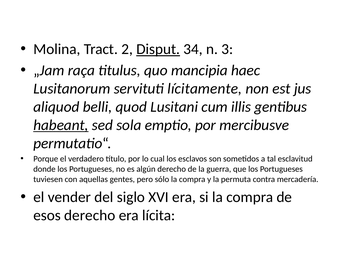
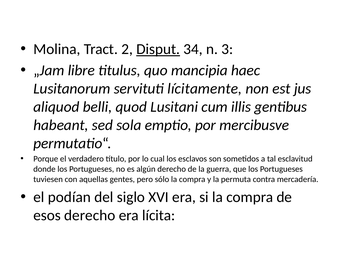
raça: raça -> libre (81, 71)
habeant underline: present -> none (61, 125)
vender: vender -> podían (69, 197)
